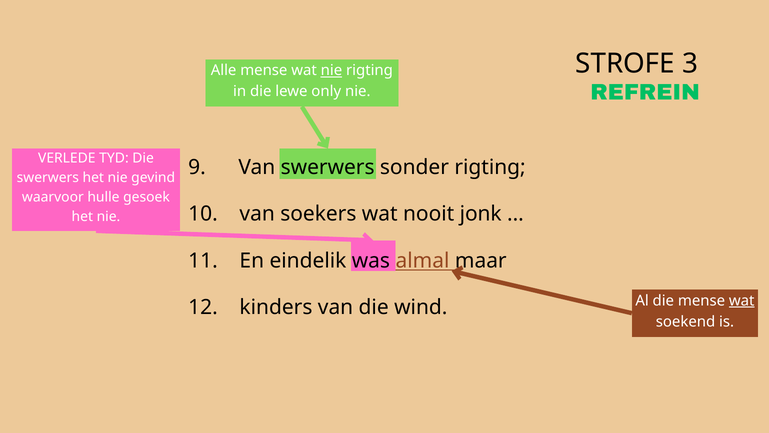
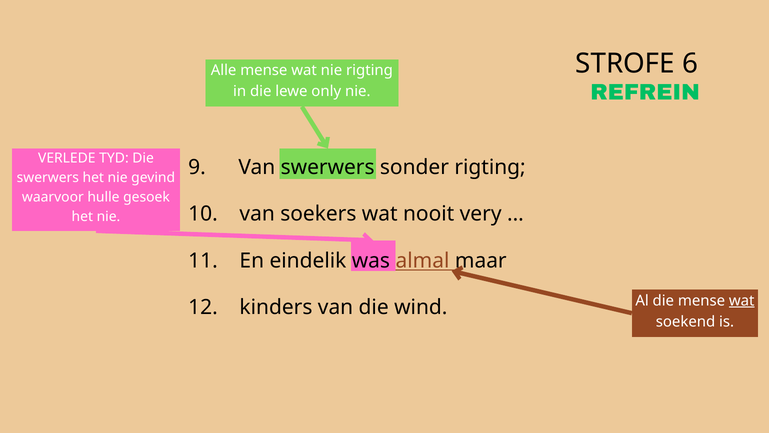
3: 3 -> 6 (690, 63)
nie underline: present -> none (331, 70)
jonk: jonk -> very (481, 214)
